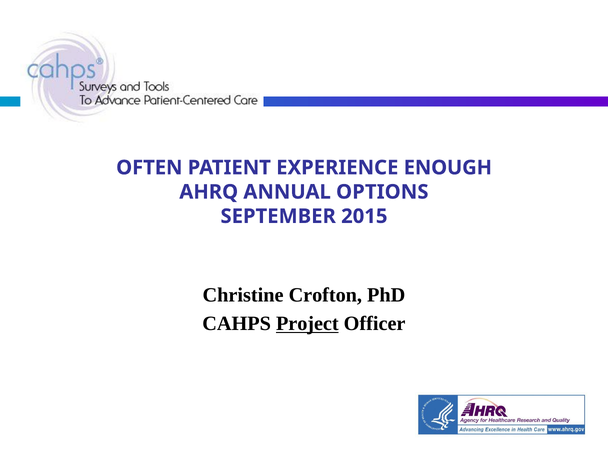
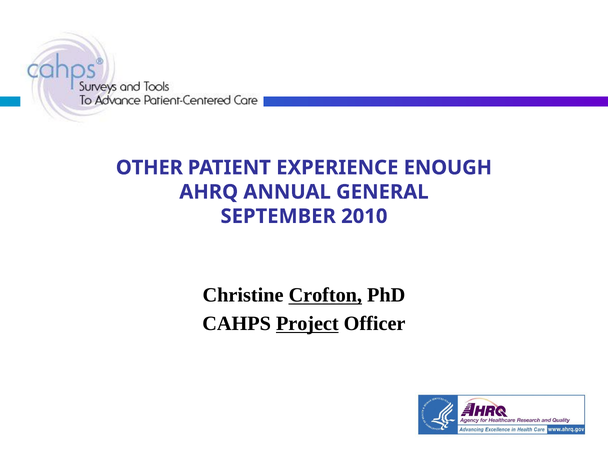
OFTEN: OFTEN -> OTHER (149, 168)
OPTIONS: OPTIONS -> GENERAL (382, 192)
2015: 2015 -> 2010 (364, 216)
Crofton underline: none -> present (325, 295)
